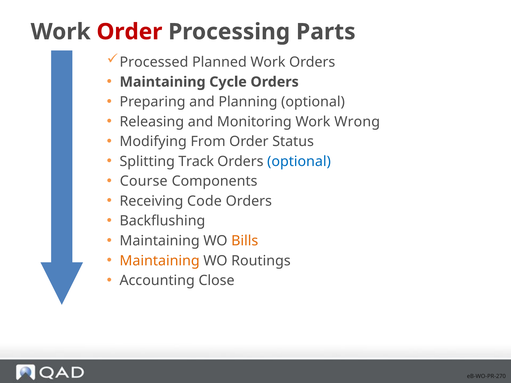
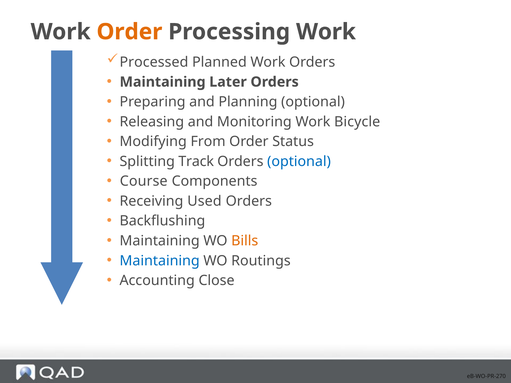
Order colour: red -> orange (129, 32)
Processing Parts: Parts -> Work (326, 32)
Cycle: Cycle -> Later (228, 82)
Wrong: Wrong -> Bicycle (357, 122)
Code: Code -> Used (204, 201)
Maintaining colour: orange -> blue (160, 261)
